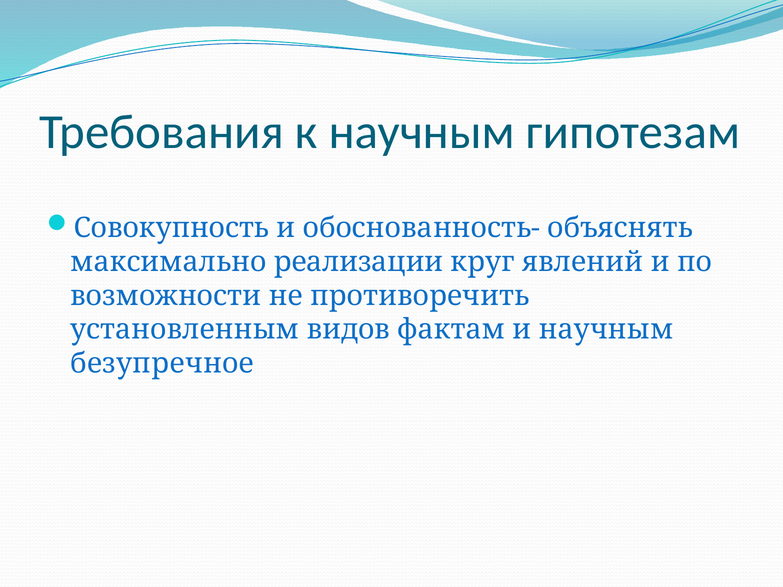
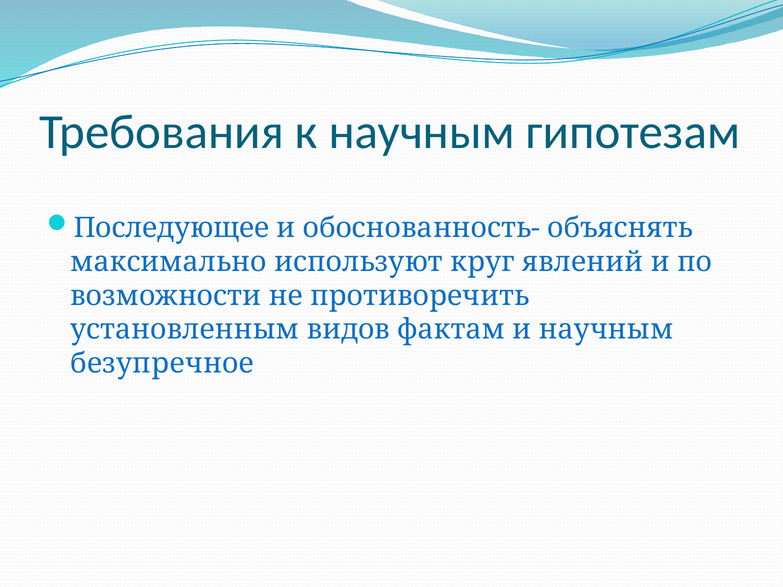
Совокупность: Совокупность -> Последующее (171, 228)
реализации: реализации -> используют (359, 262)
